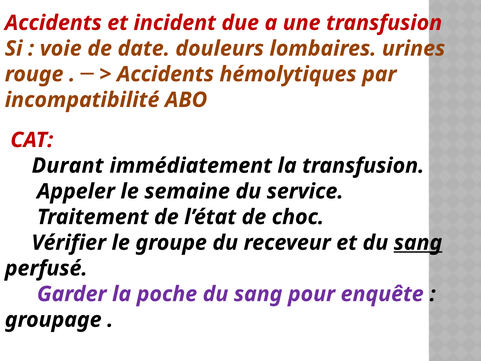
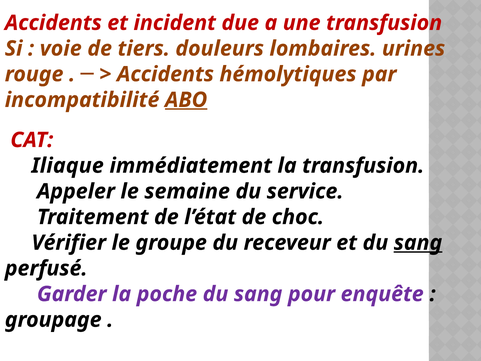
date: date -> tiers (144, 49)
ABO underline: none -> present (186, 100)
Durant: Durant -> Iliaque (68, 166)
